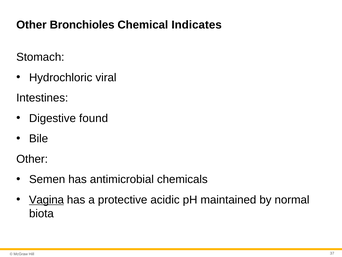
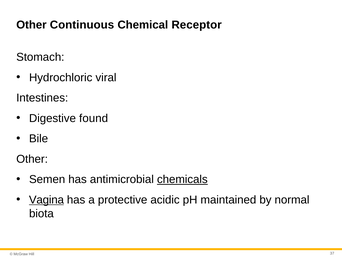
Bronchioles: Bronchioles -> Continuous (82, 25)
Indicates: Indicates -> Receptor (197, 25)
chemicals underline: none -> present (182, 179)
